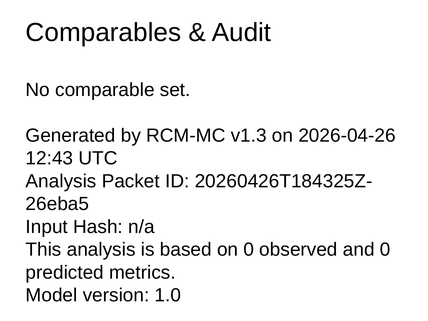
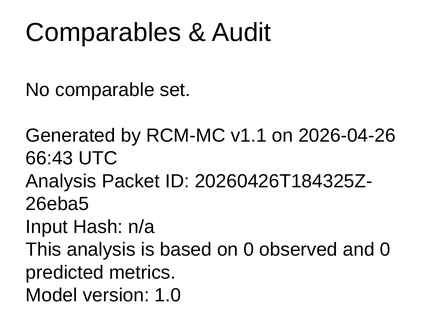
v1.3: v1.3 -> v1.1 (249, 135)
12:43: 12:43 -> 66:43 (49, 158)
